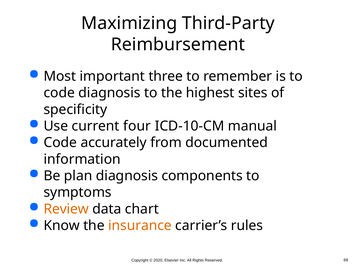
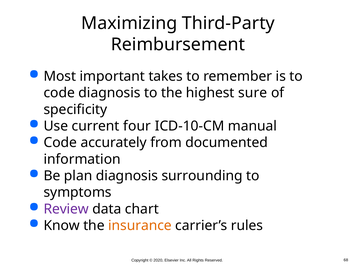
three: three -> takes (166, 76)
sites: sites -> sure (253, 93)
components: components -> surrounding (202, 176)
Review colour: orange -> purple (66, 209)
